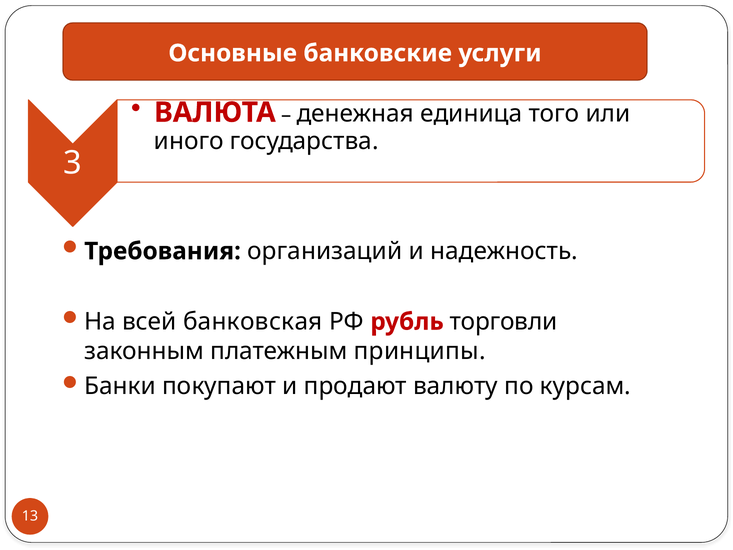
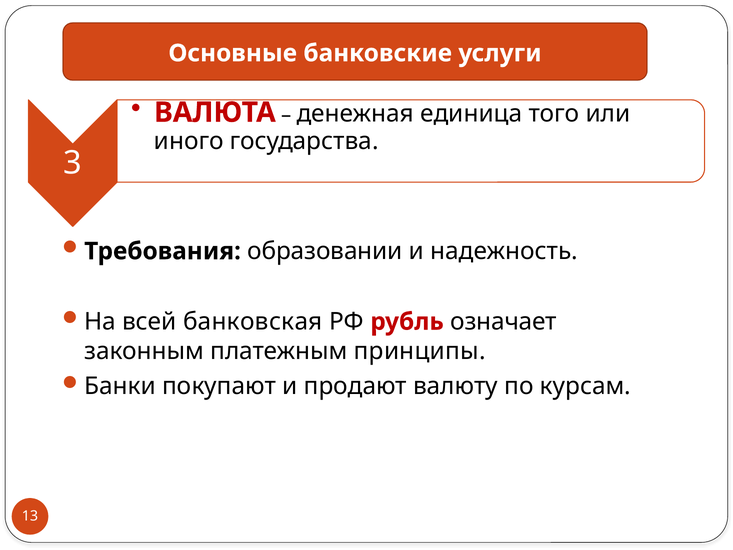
организаций: организаций -> образовании (325, 251)
торговли: торговли -> означает (503, 322)
